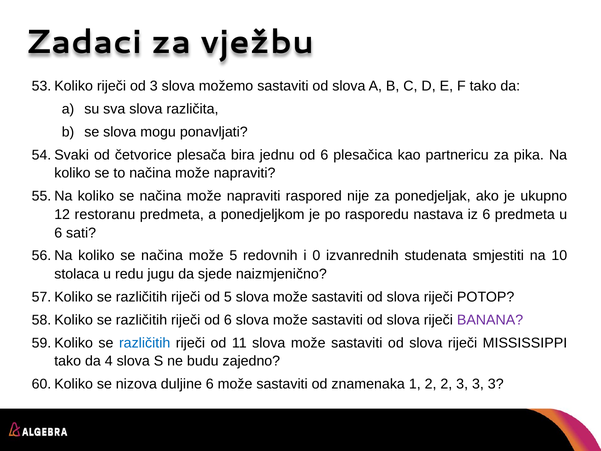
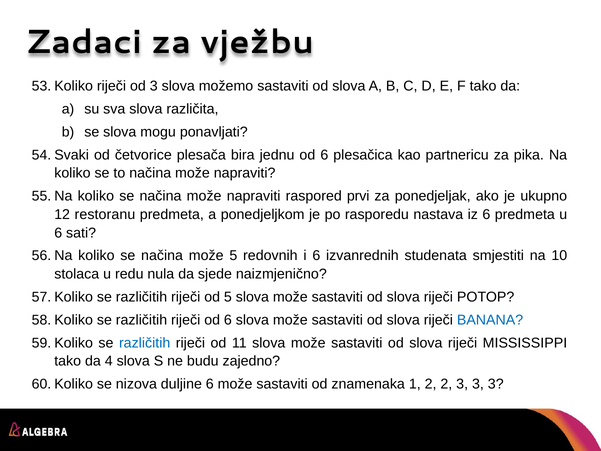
nije: nije -> prvi (358, 196)
i 0: 0 -> 6 (316, 256)
jugu: jugu -> nula (161, 274)
BANANA colour: purple -> blue (490, 320)
